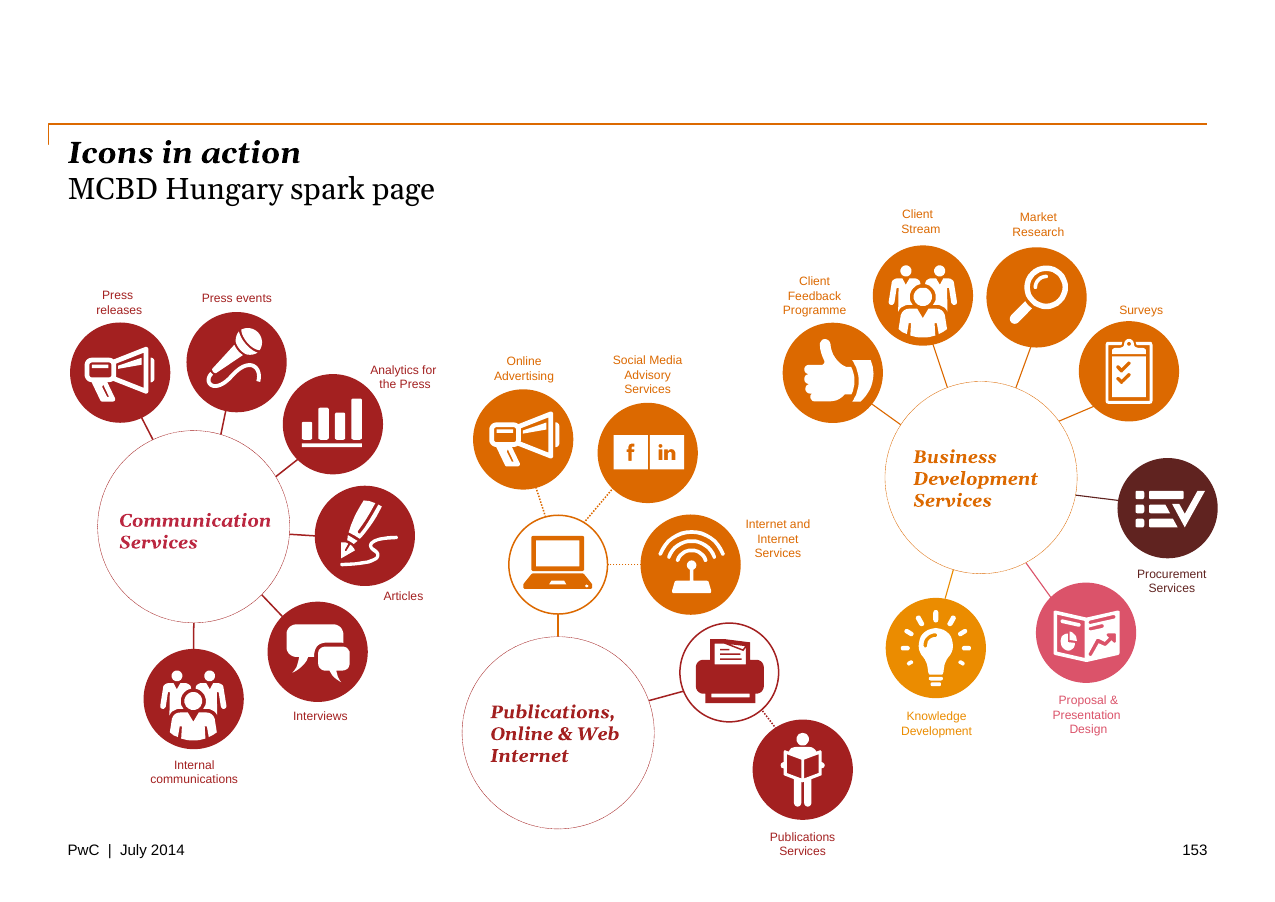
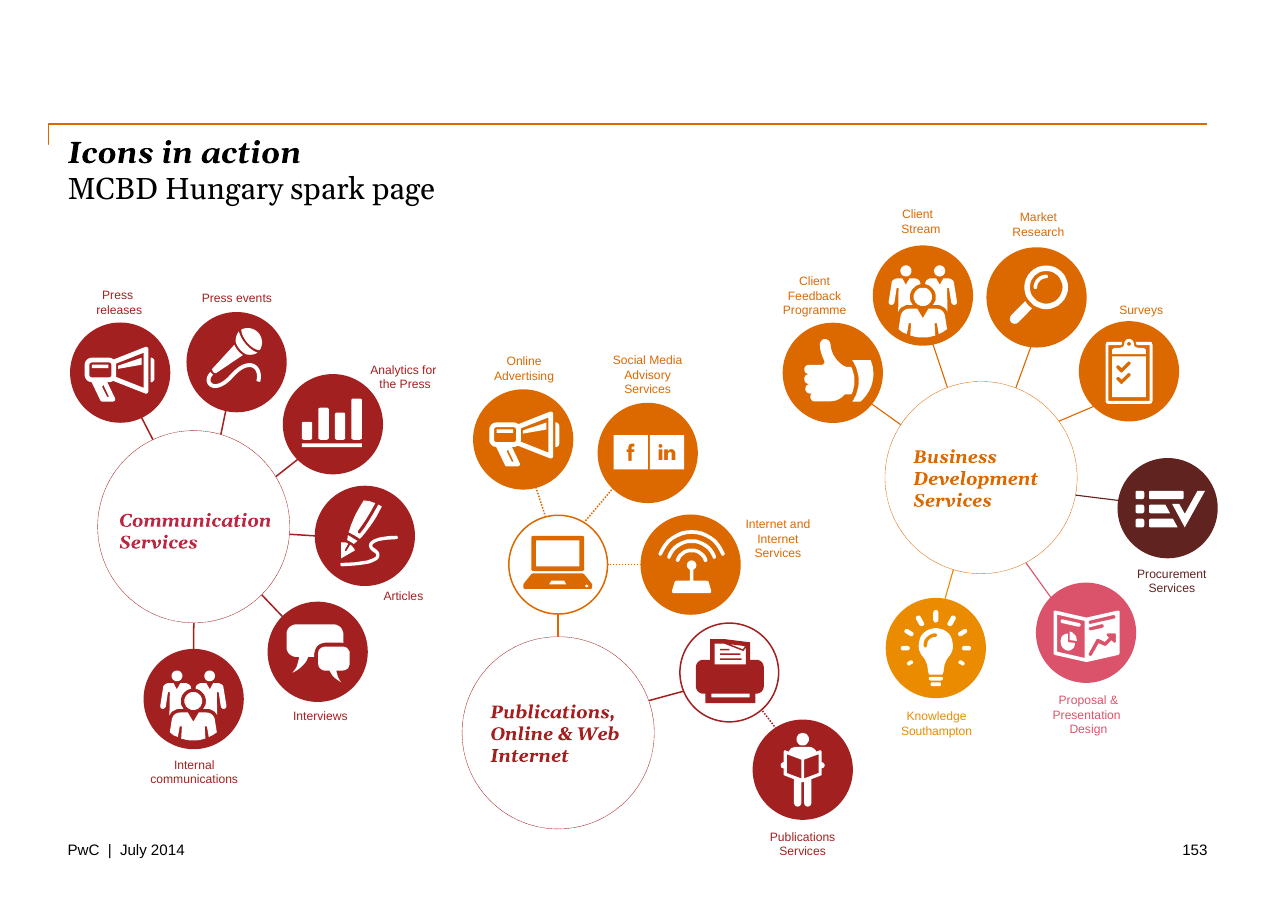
Development: Development -> Southampton (937, 731)
